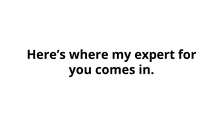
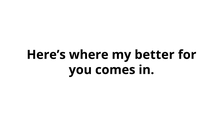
expert: expert -> better (155, 55)
